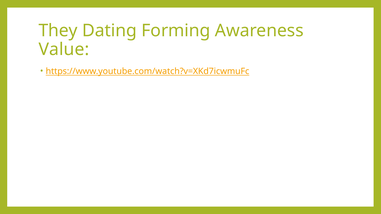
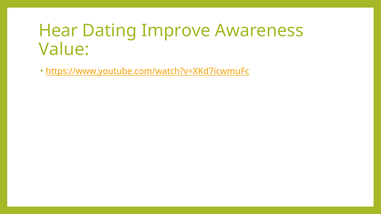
They: They -> Hear (58, 31)
Forming: Forming -> Improve (176, 31)
